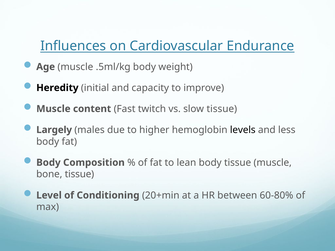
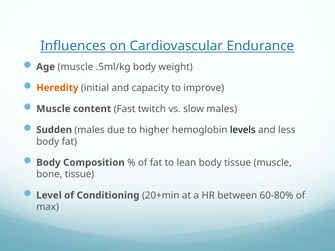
Heredity colour: black -> orange (57, 88)
slow tissue: tissue -> males (222, 109)
Largely: Largely -> Sudden (54, 130)
